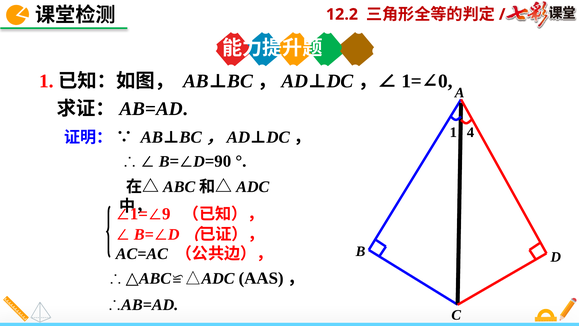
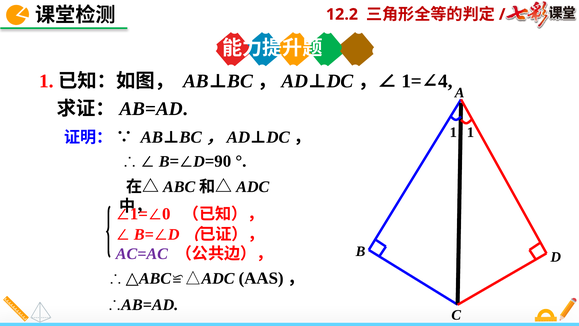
0: 0 -> 4 (445, 81)
1 4: 4 -> 1 (470, 132)
9: 9 -> 0 (166, 214)
AC=AC colour: black -> purple (142, 254)
